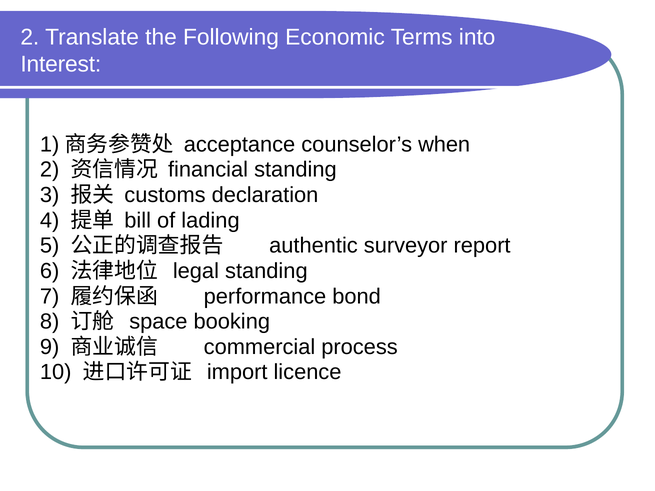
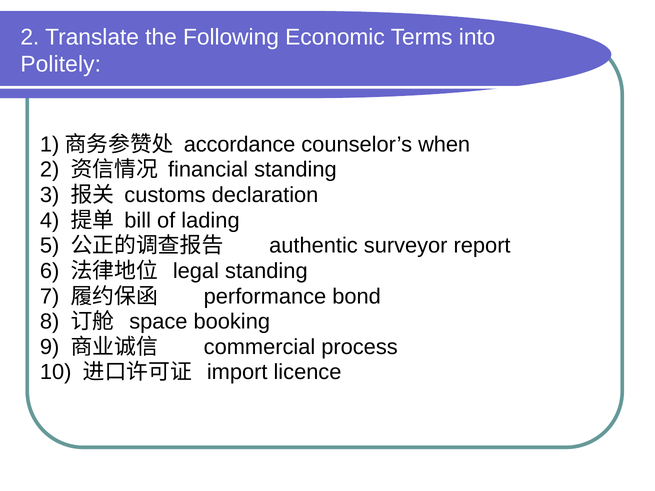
Interest: Interest -> Politely (61, 64)
acceptance: acceptance -> accordance (240, 145)
